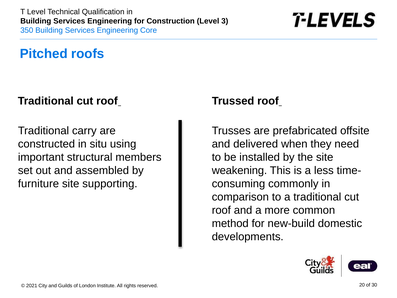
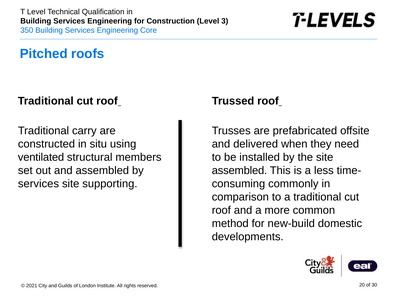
important: important -> ventilated (41, 157)
weakening: weakening -> assembled (239, 170)
furniture: furniture -> services (38, 183)
